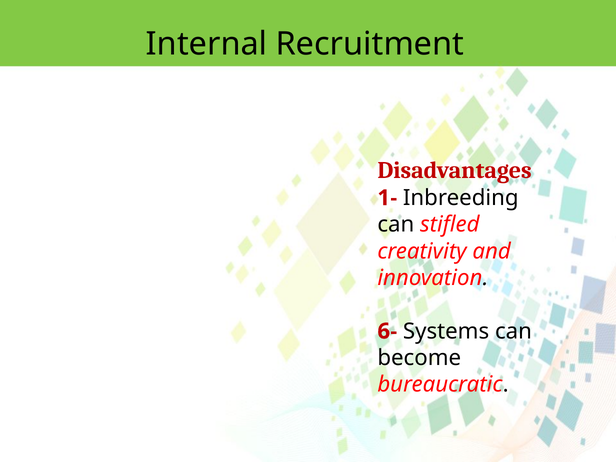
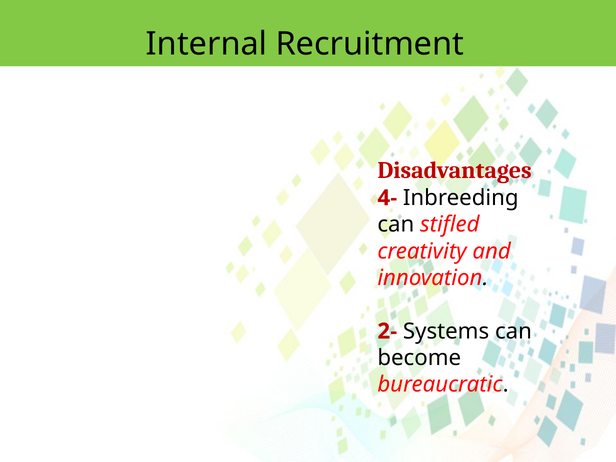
1-: 1- -> 4- (387, 198)
6-: 6- -> 2- (387, 331)
